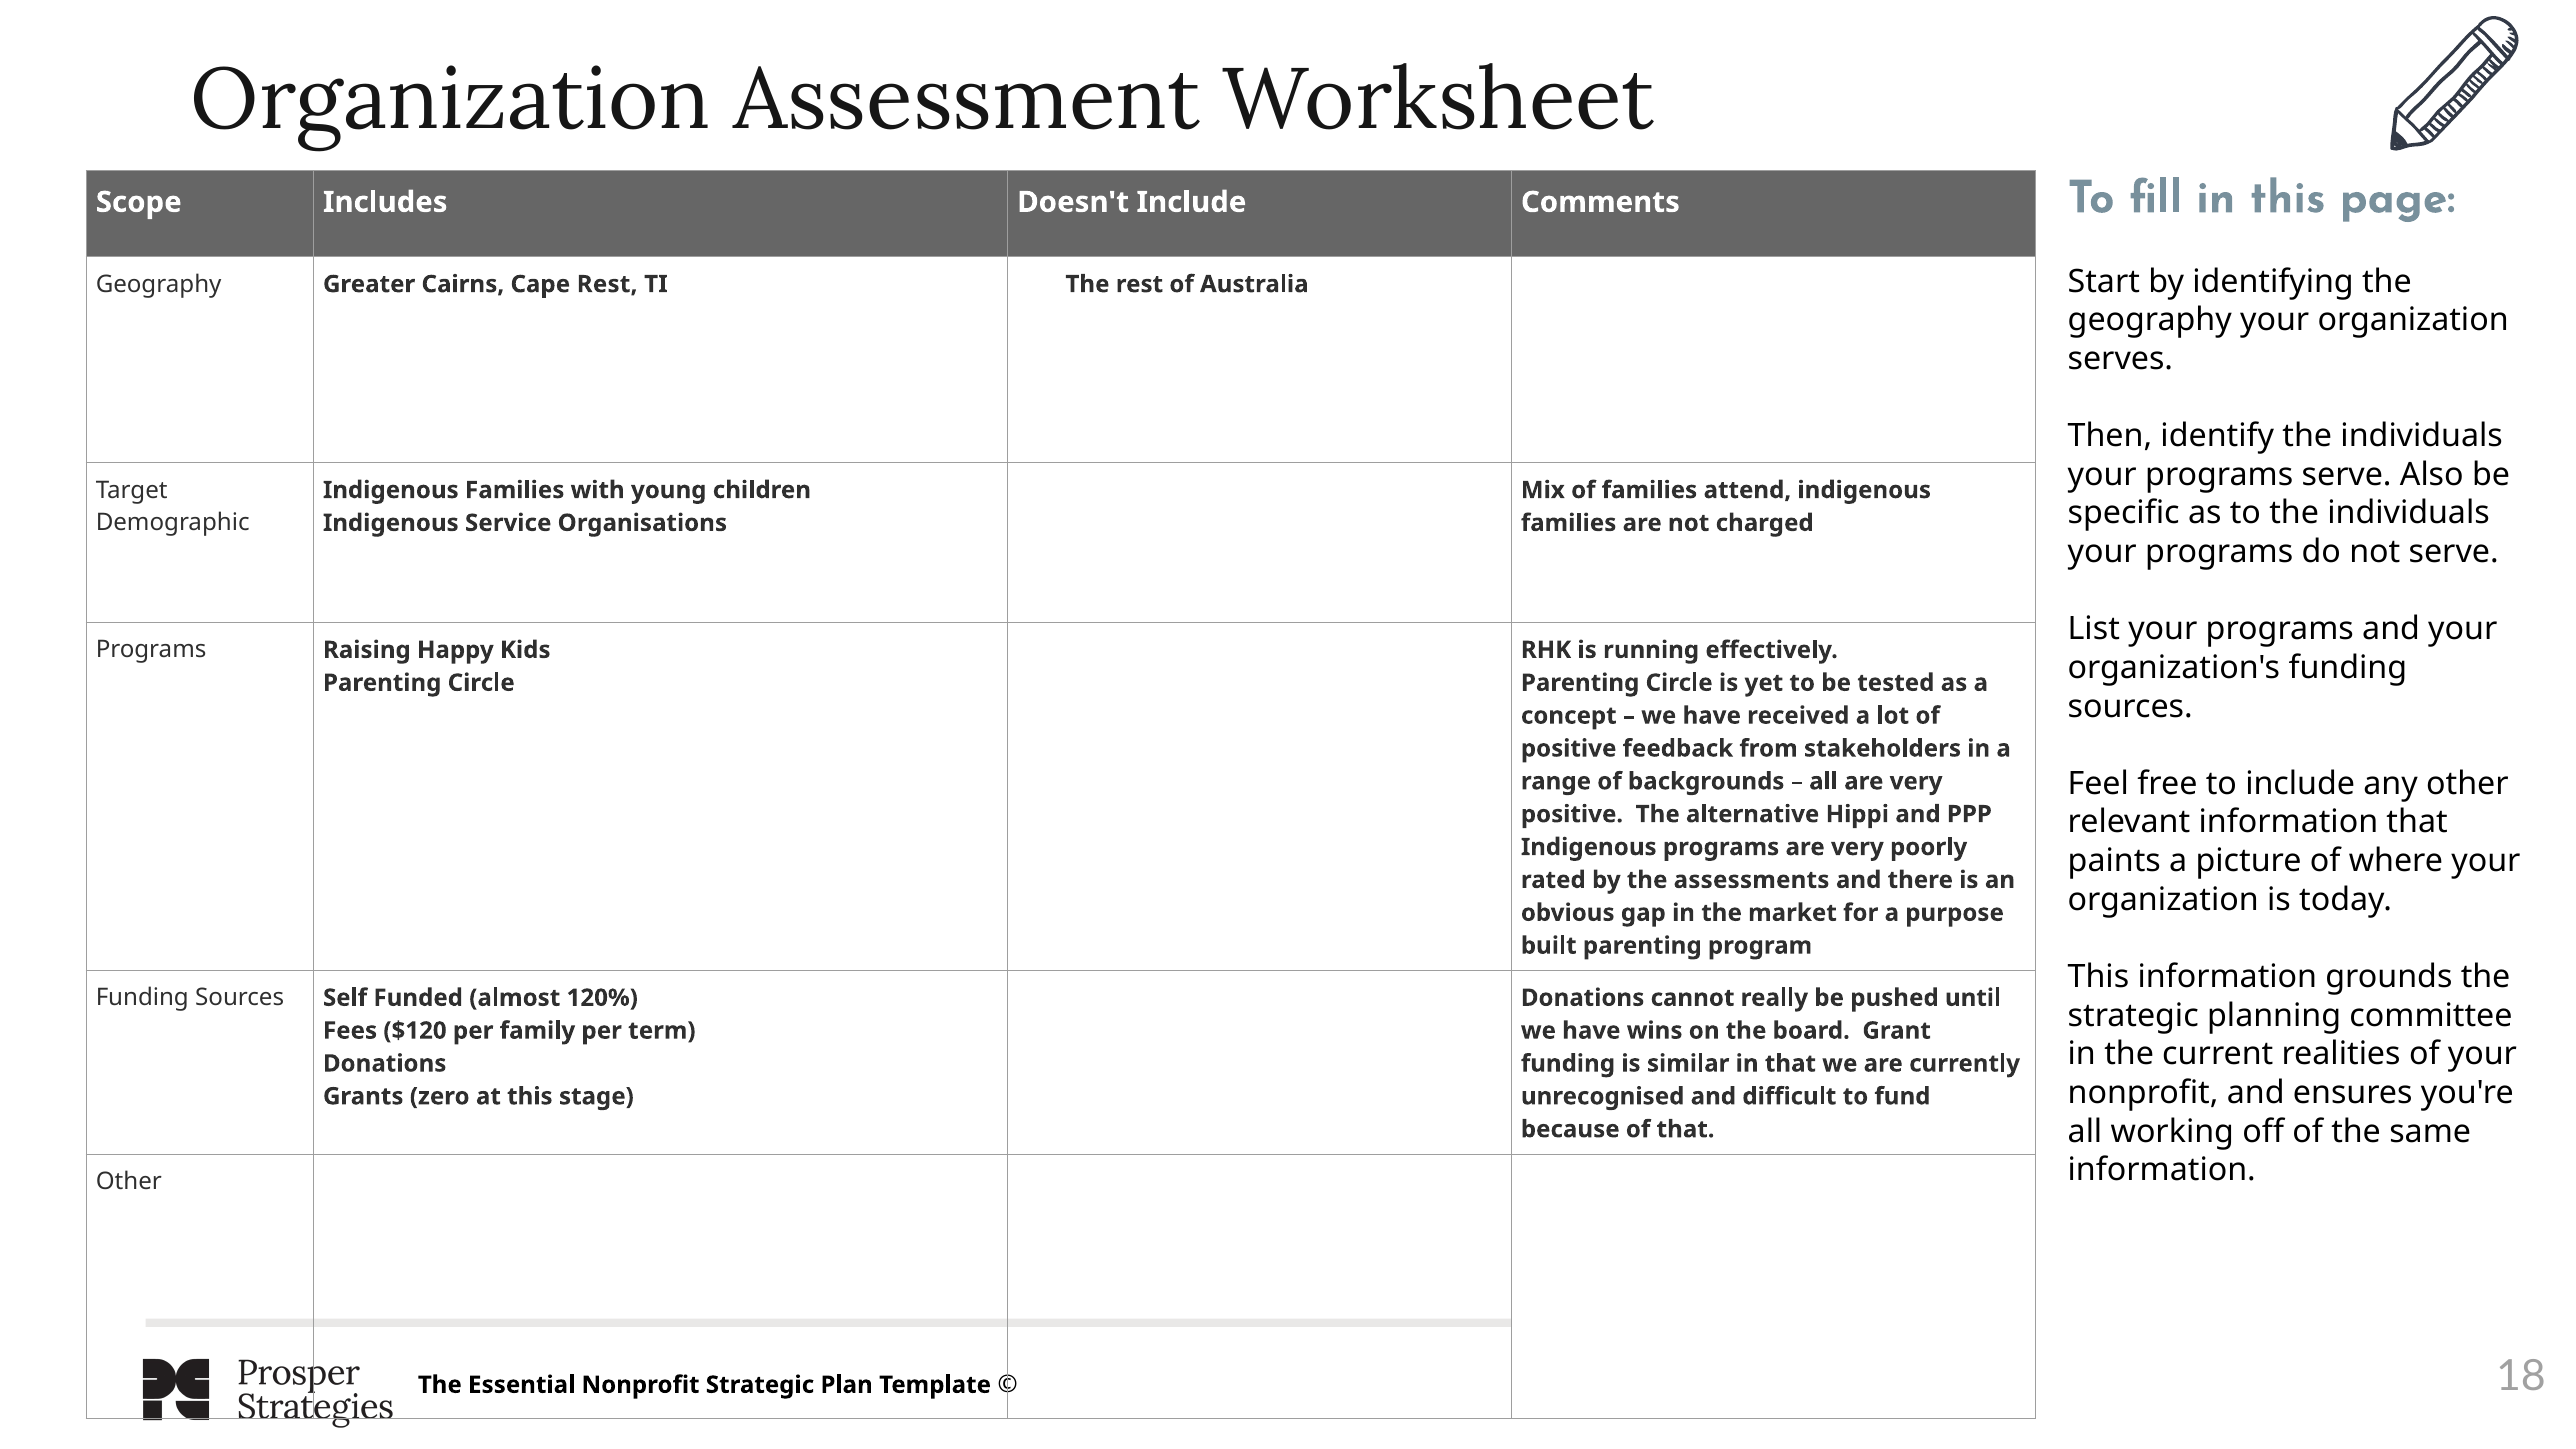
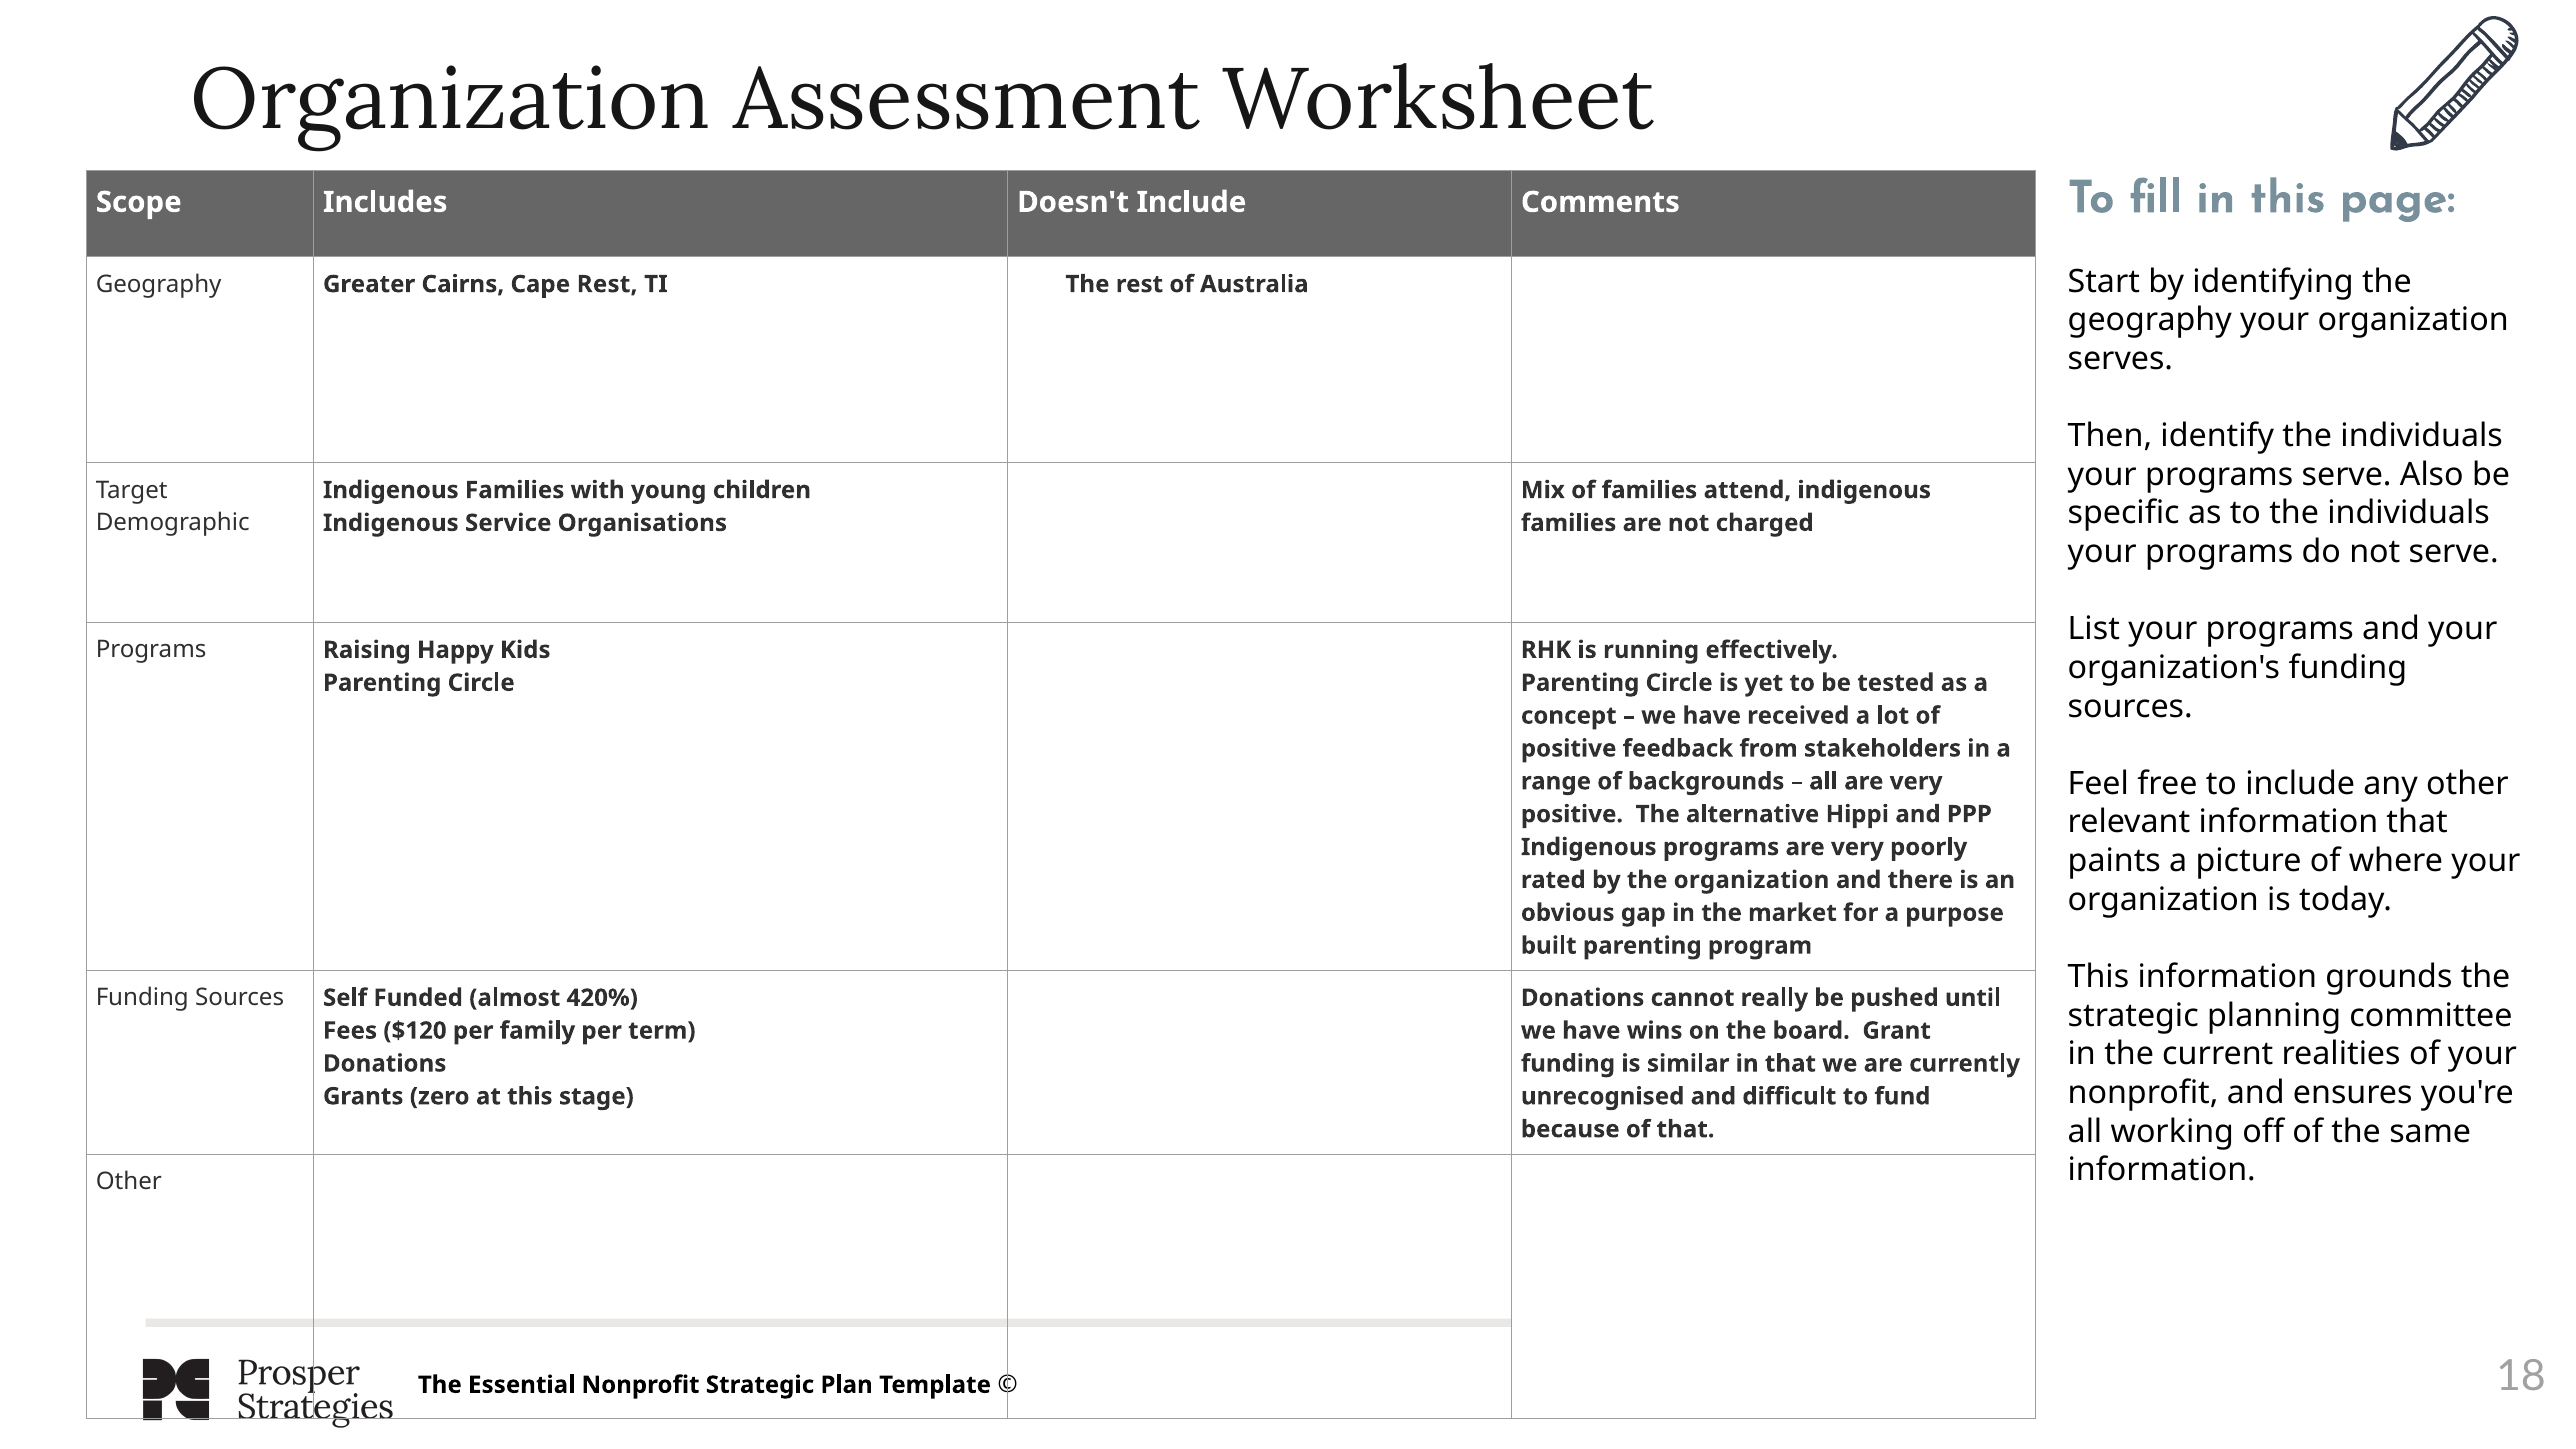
the assessments: assessments -> organization (1751, 880)
120%: 120% -> 420% (602, 998)
